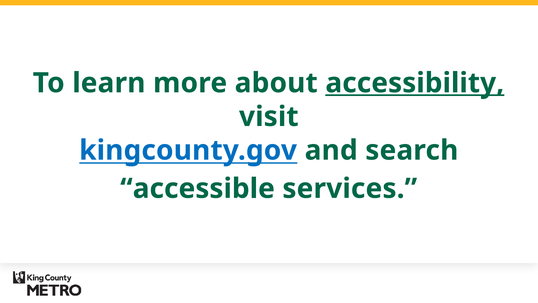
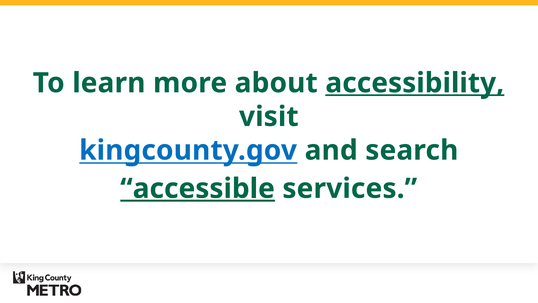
accessible underline: none -> present (197, 188)
